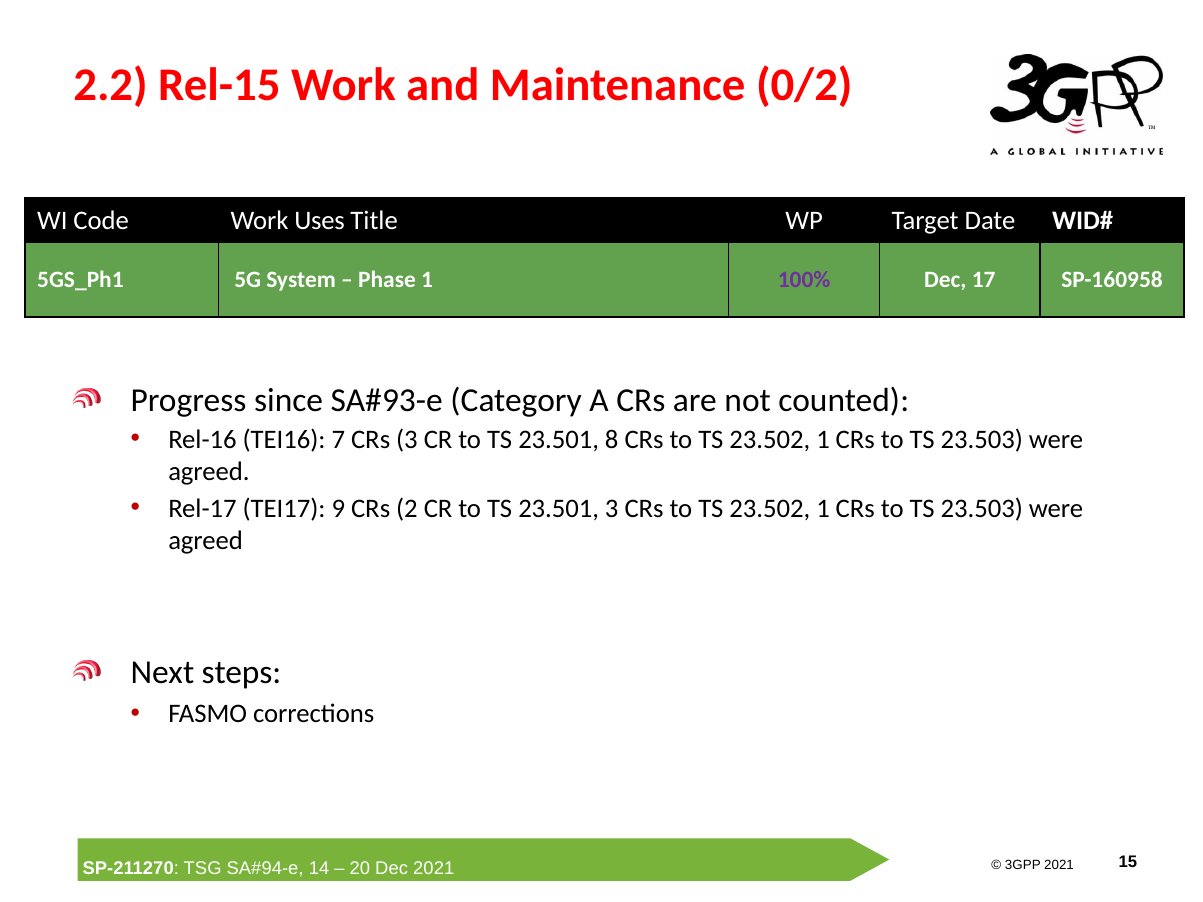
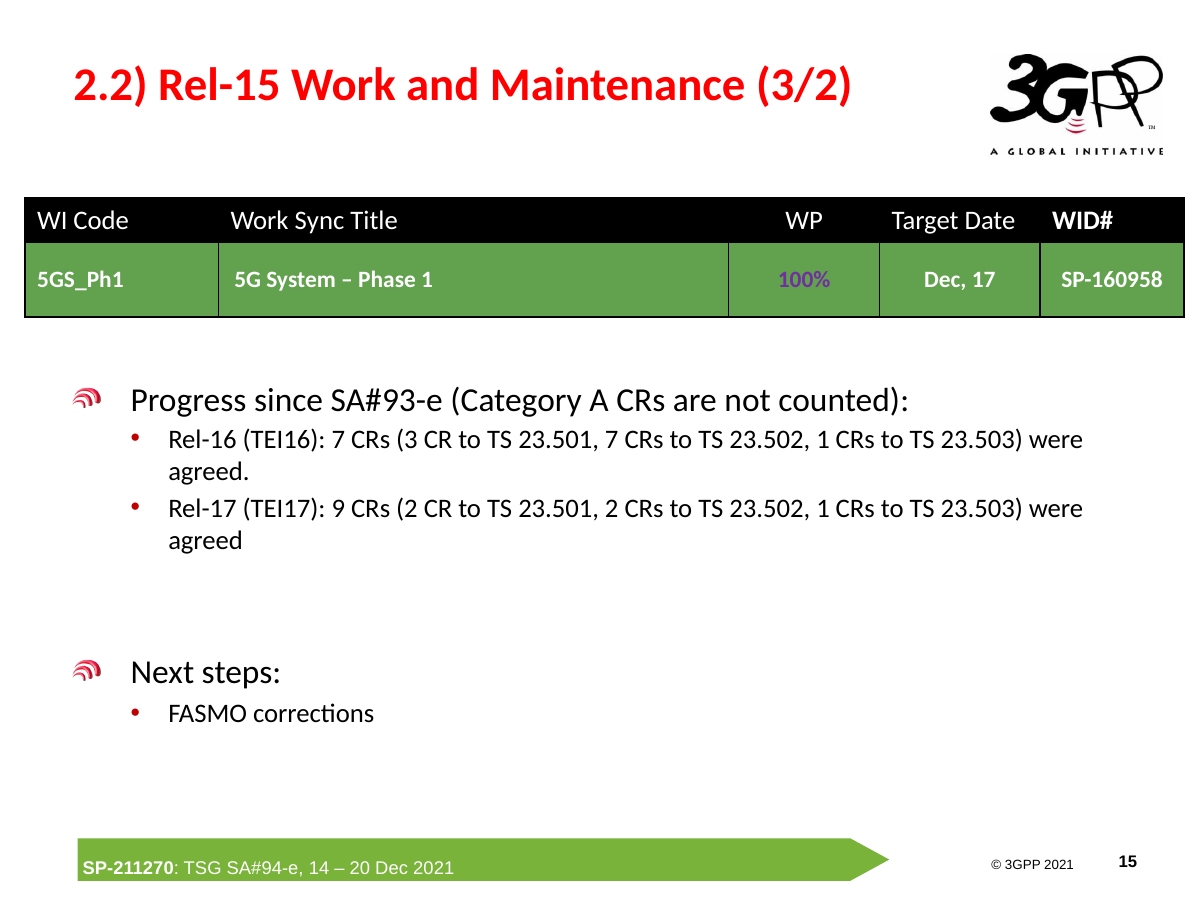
0/2: 0/2 -> 3/2 (804, 85)
Uses: Uses -> Sync (319, 221)
8: 8 -> 7 (612, 440)
23.501 3: 3 -> 2 (612, 509)
